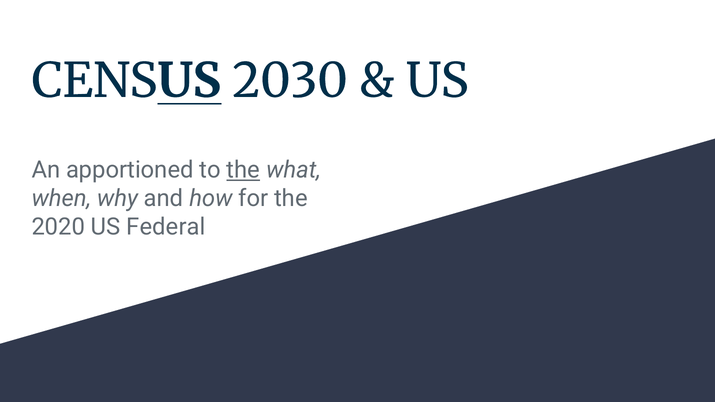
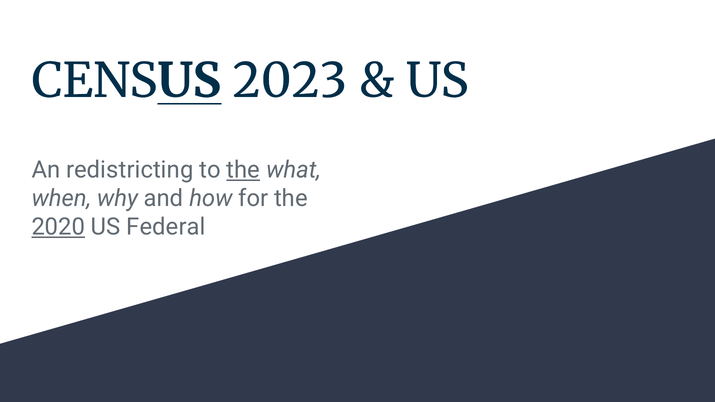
2030: 2030 -> 2023 (290, 81)
apportioned: apportioned -> redistricting (130, 170)
2020 underline: none -> present (58, 227)
